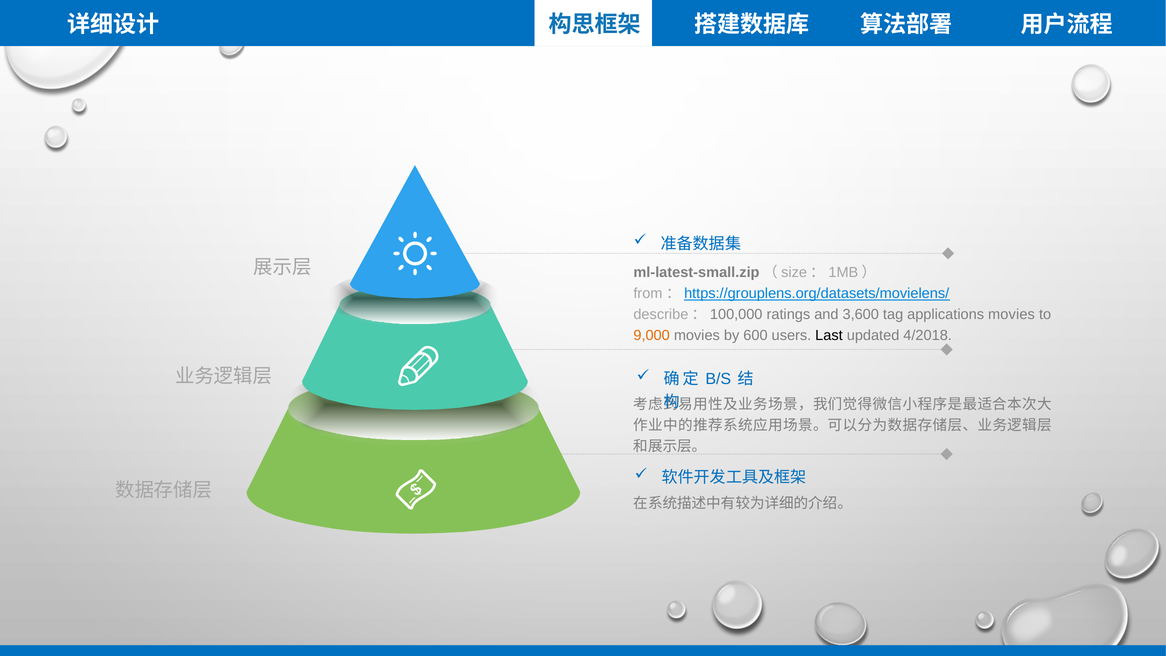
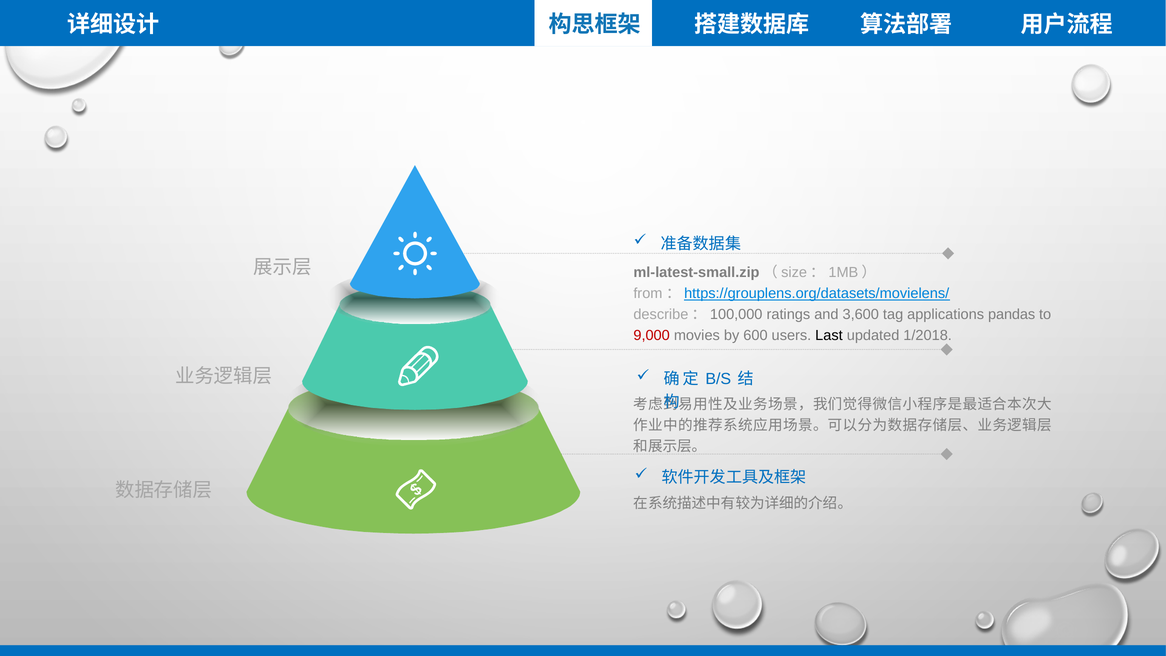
applications movies: movies -> pandas (1012, 315)
9,000 colour: orange -> red (652, 335)
4/2018: 4/2018 -> 1/2018 (928, 335)
